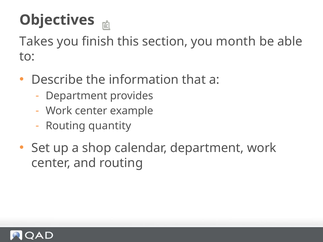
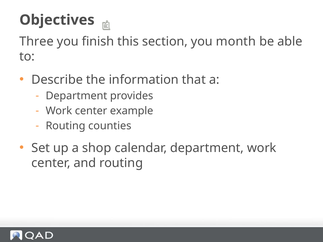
Takes: Takes -> Three (36, 42)
quantity: quantity -> counties (110, 126)
